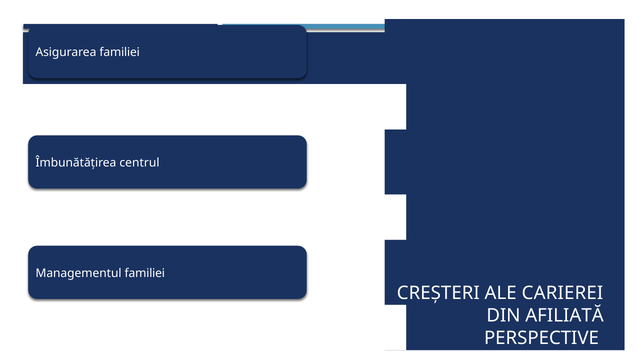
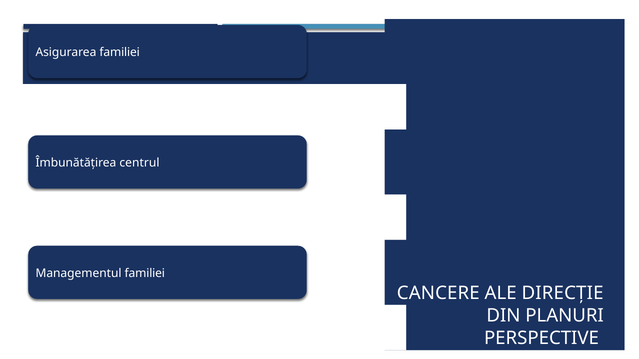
CREȘTERI: CREȘTERI -> CANCERE (438, 294)
CARIEREI: CARIEREI -> DIRECȚIE (563, 294)
AFILIATĂ: AFILIATĂ -> PLANURI (565, 316)
